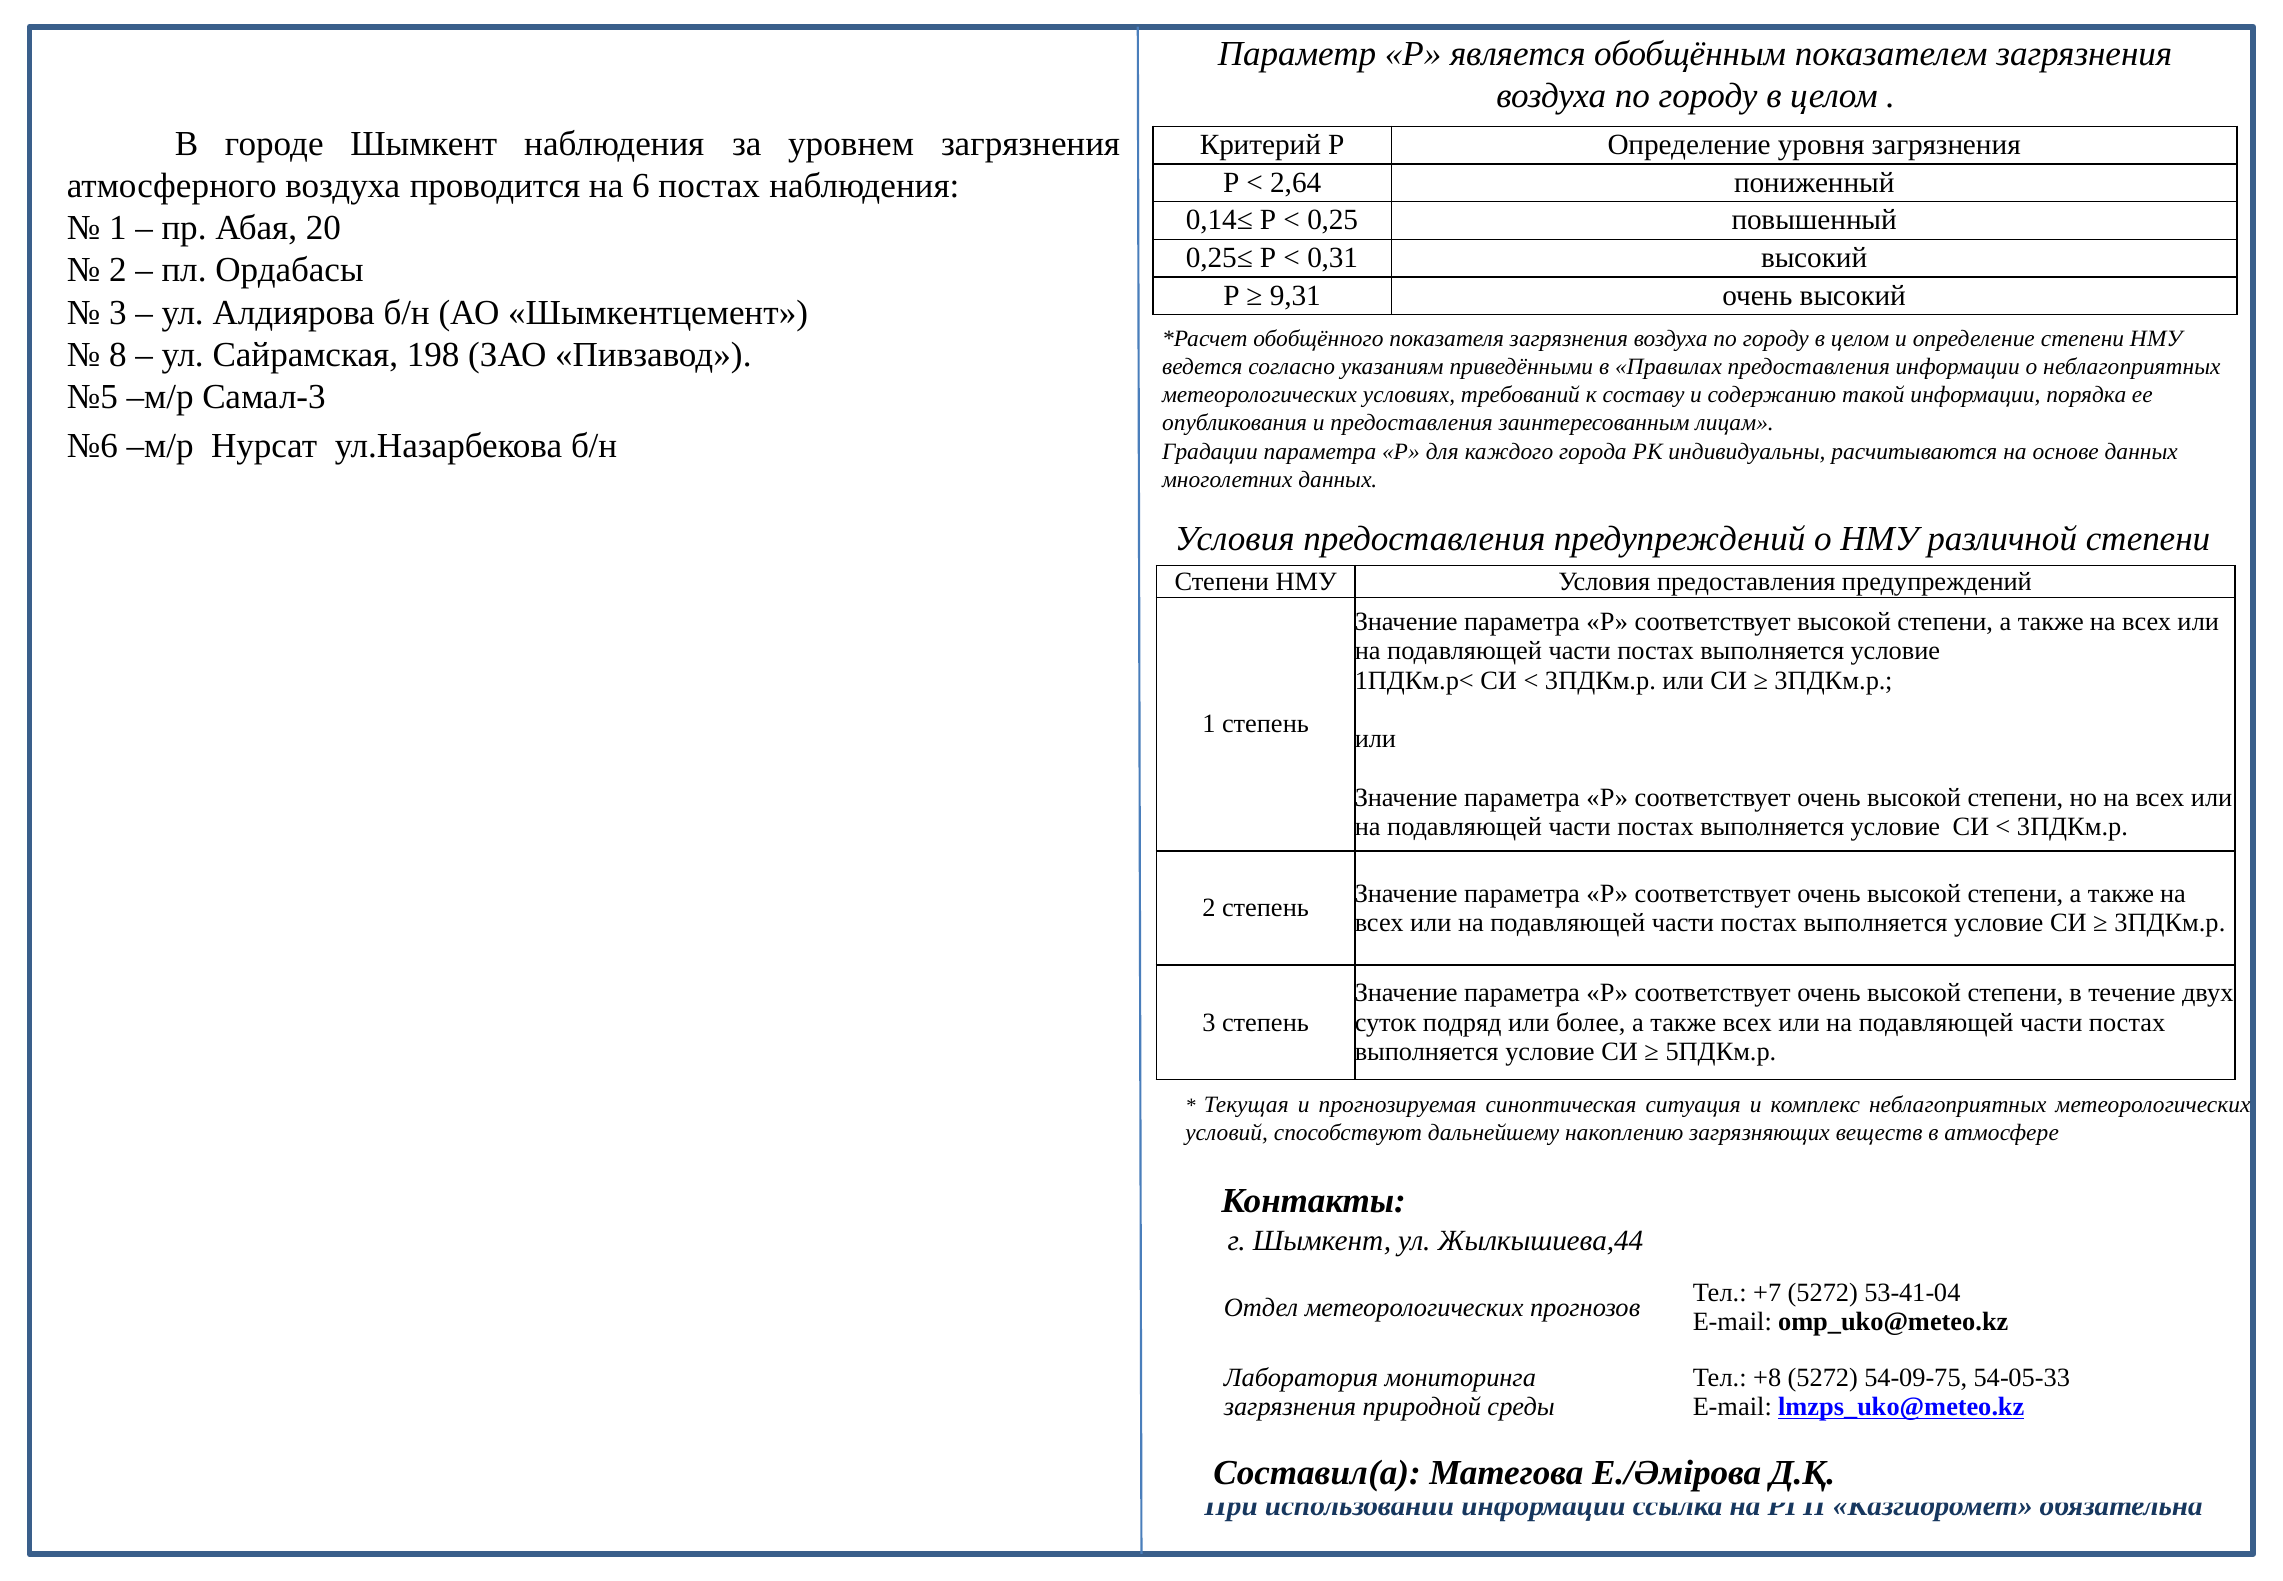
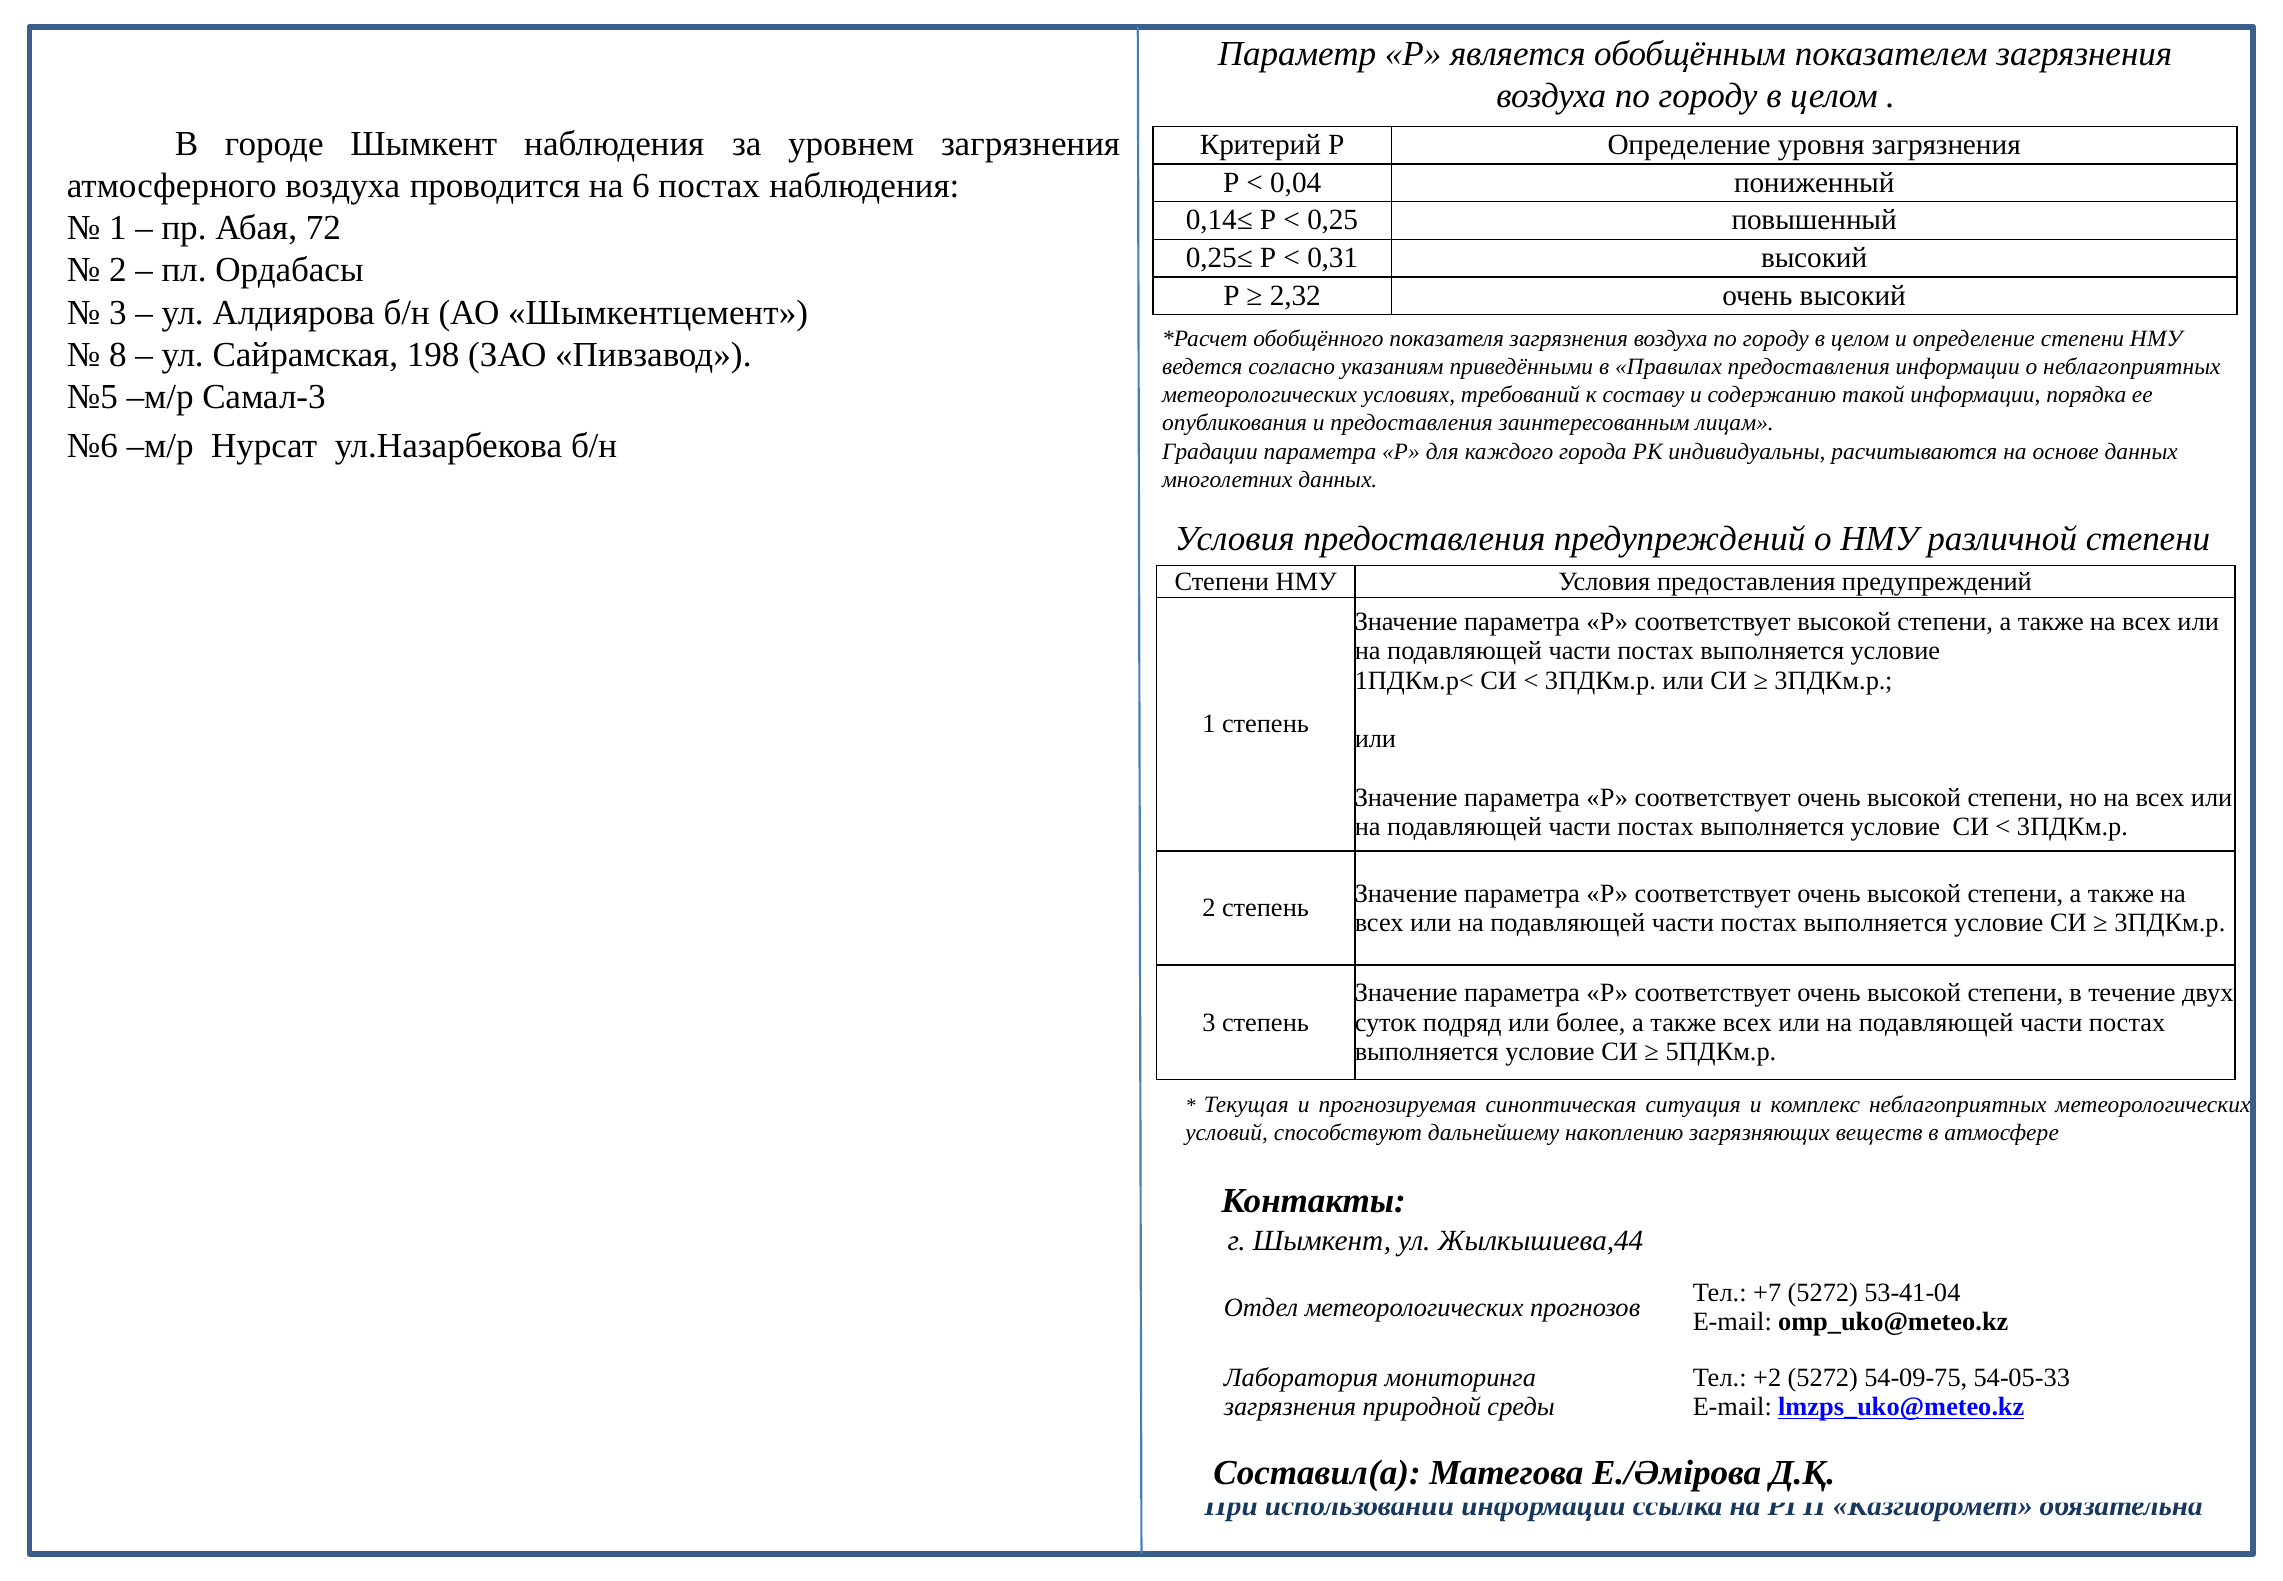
2,64: 2,64 -> 0,04 (1296, 183)
20: 20 -> 72 (323, 228)
9,31: 9,31 -> 2,32 (1295, 296)
+8: +8 -> +2 (1767, 1377)
